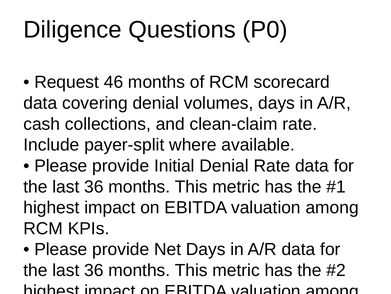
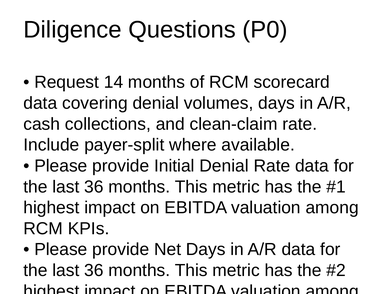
46: 46 -> 14 (114, 82)
